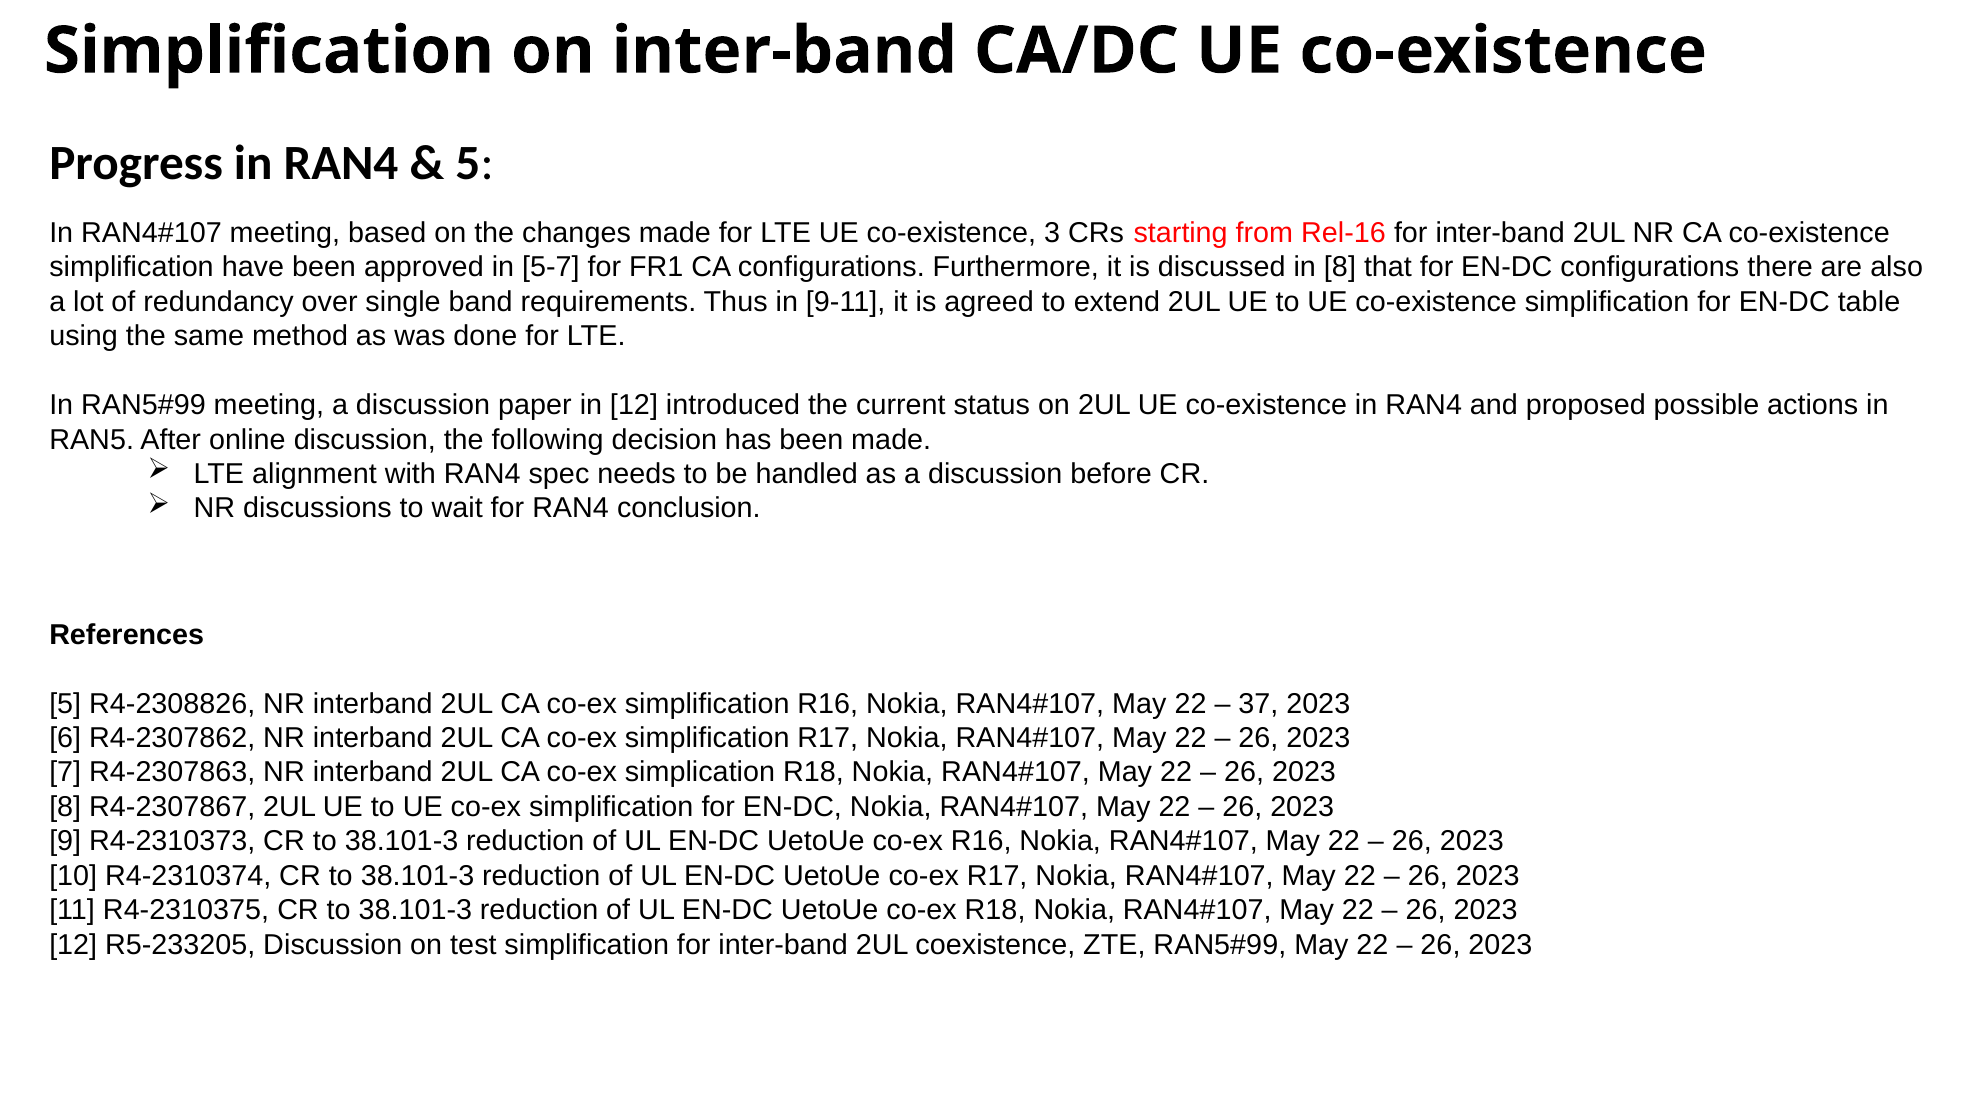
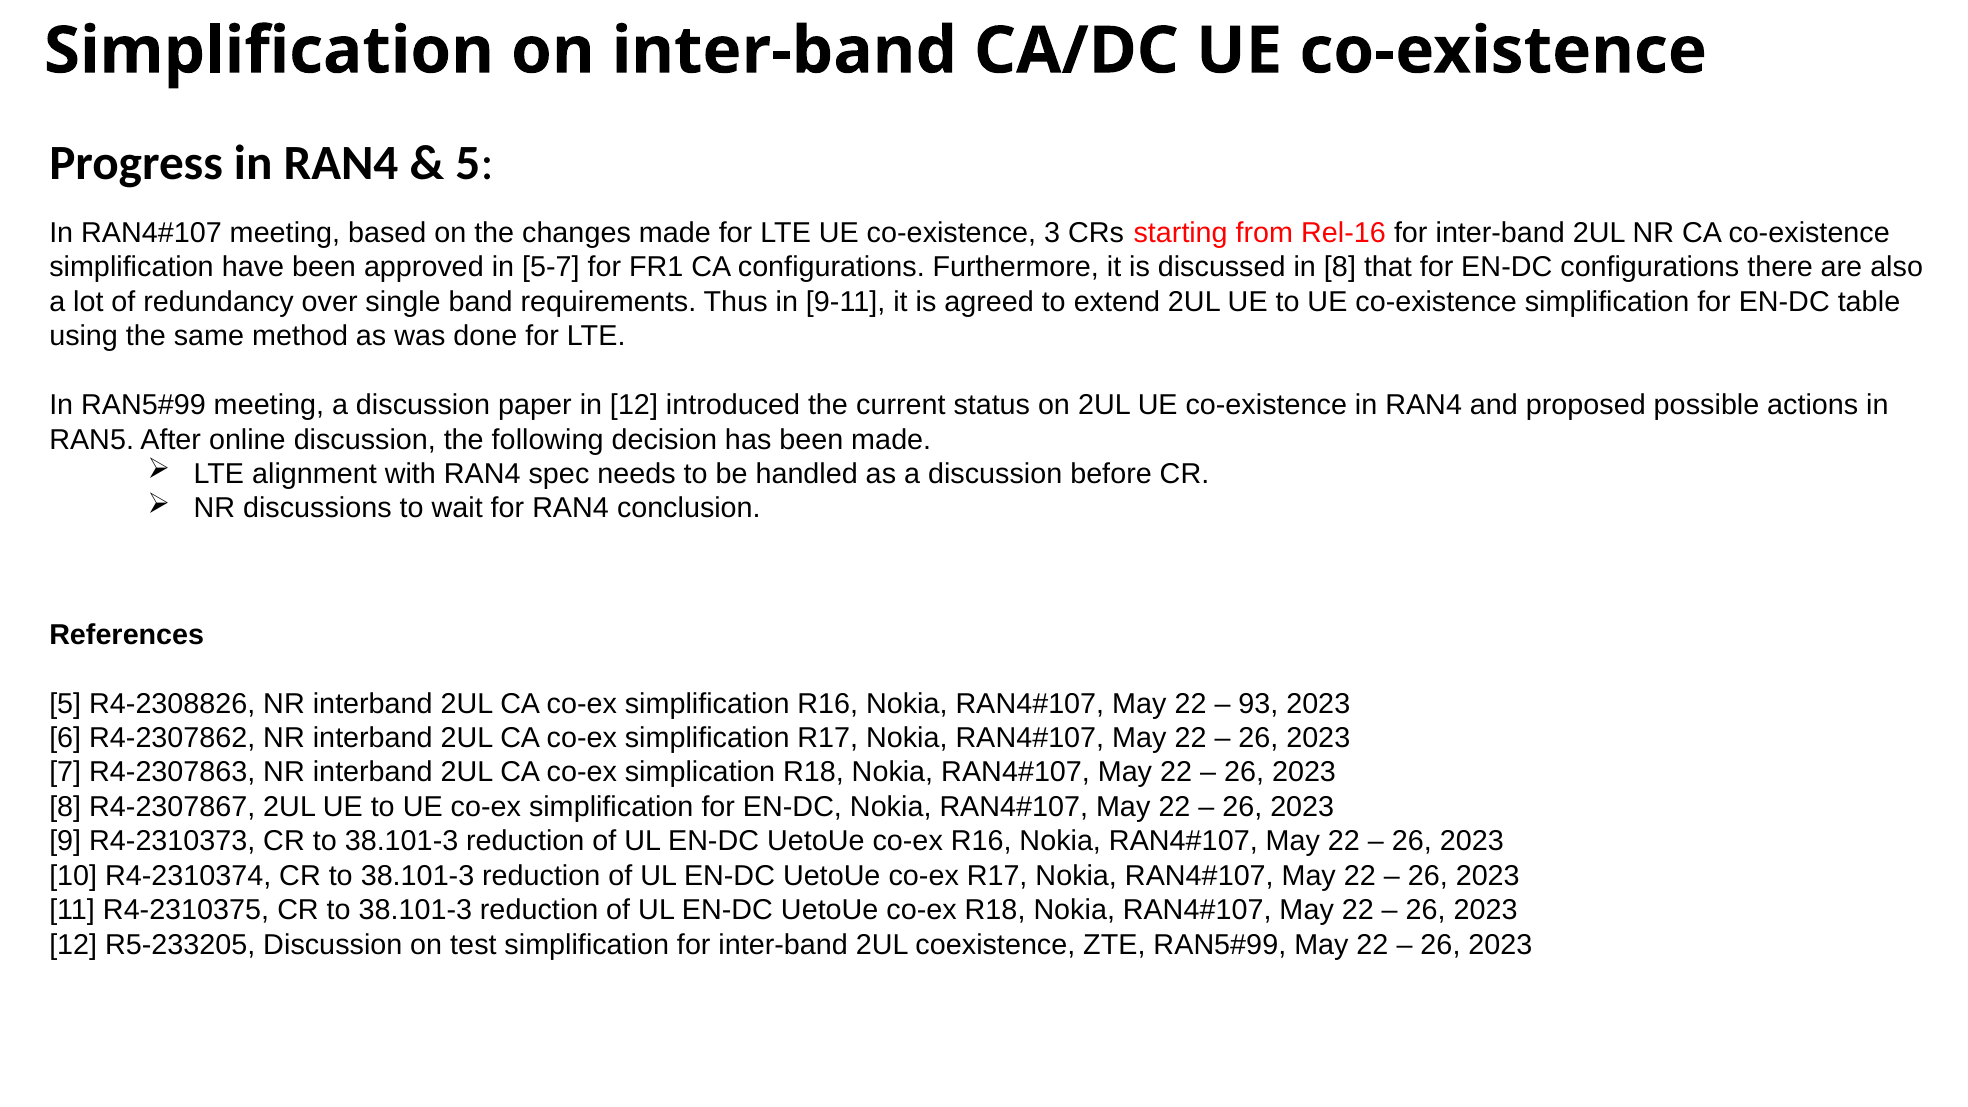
37: 37 -> 93 (1258, 704)
